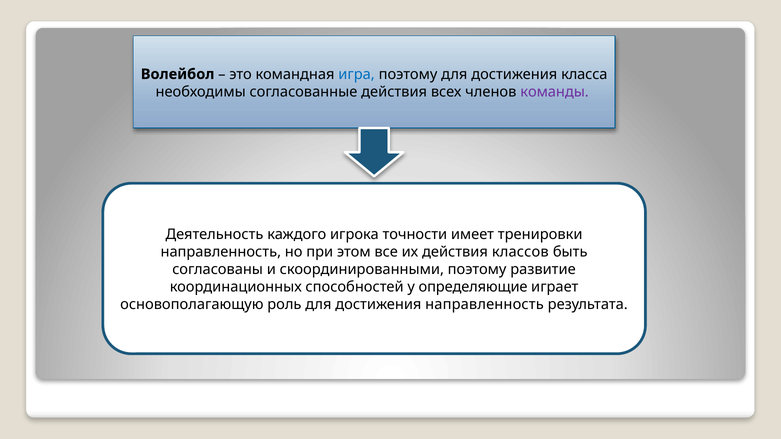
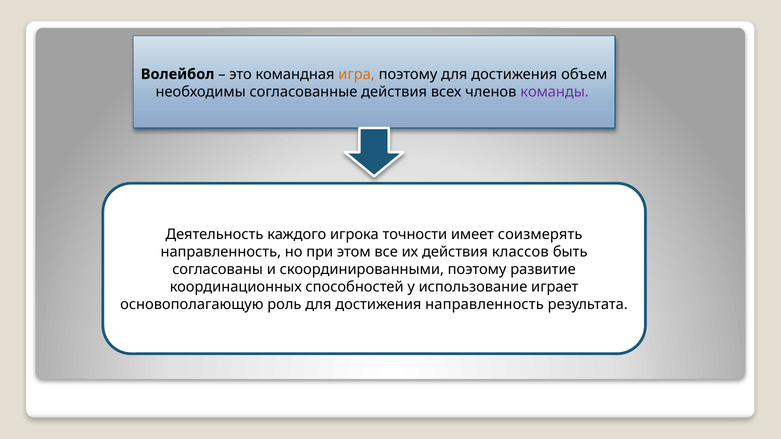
игра colour: blue -> orange (357, 74)
класса: класса -> объем (584, 74)
тренировки: тренировки -> соизмерять (540, 235)
определяющие: определяющие -> использование (473, 287)
